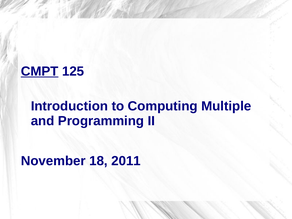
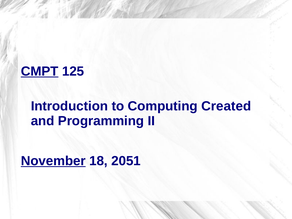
Multiple: Multiple -> Created (226, 106)
November underline: none -> present (53, 161)
2011: 2011 -> 2051 (126, 161)
